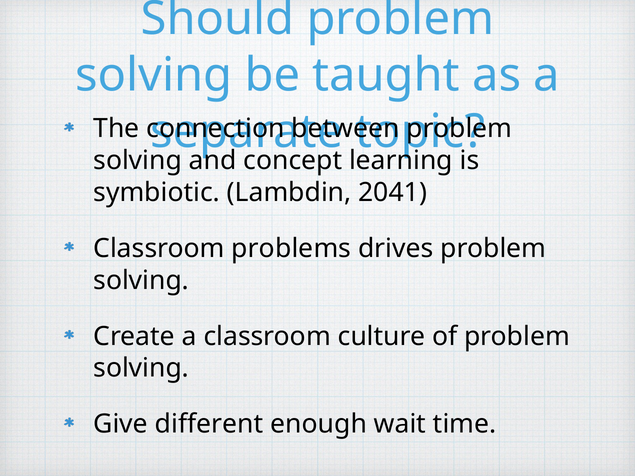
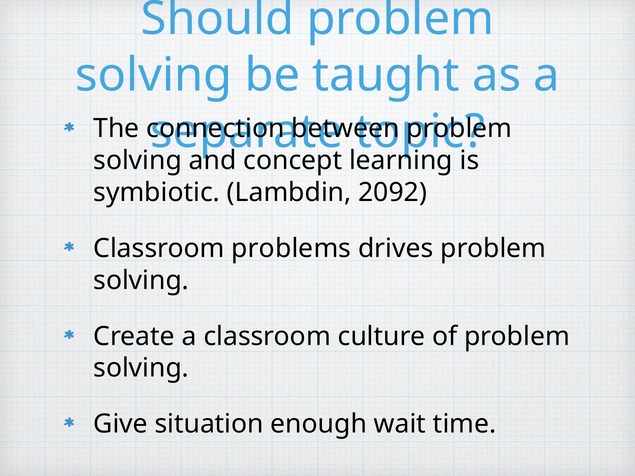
2041: 2041 -> 2092 (393, 193)
different: different -> situation (209, 424)
